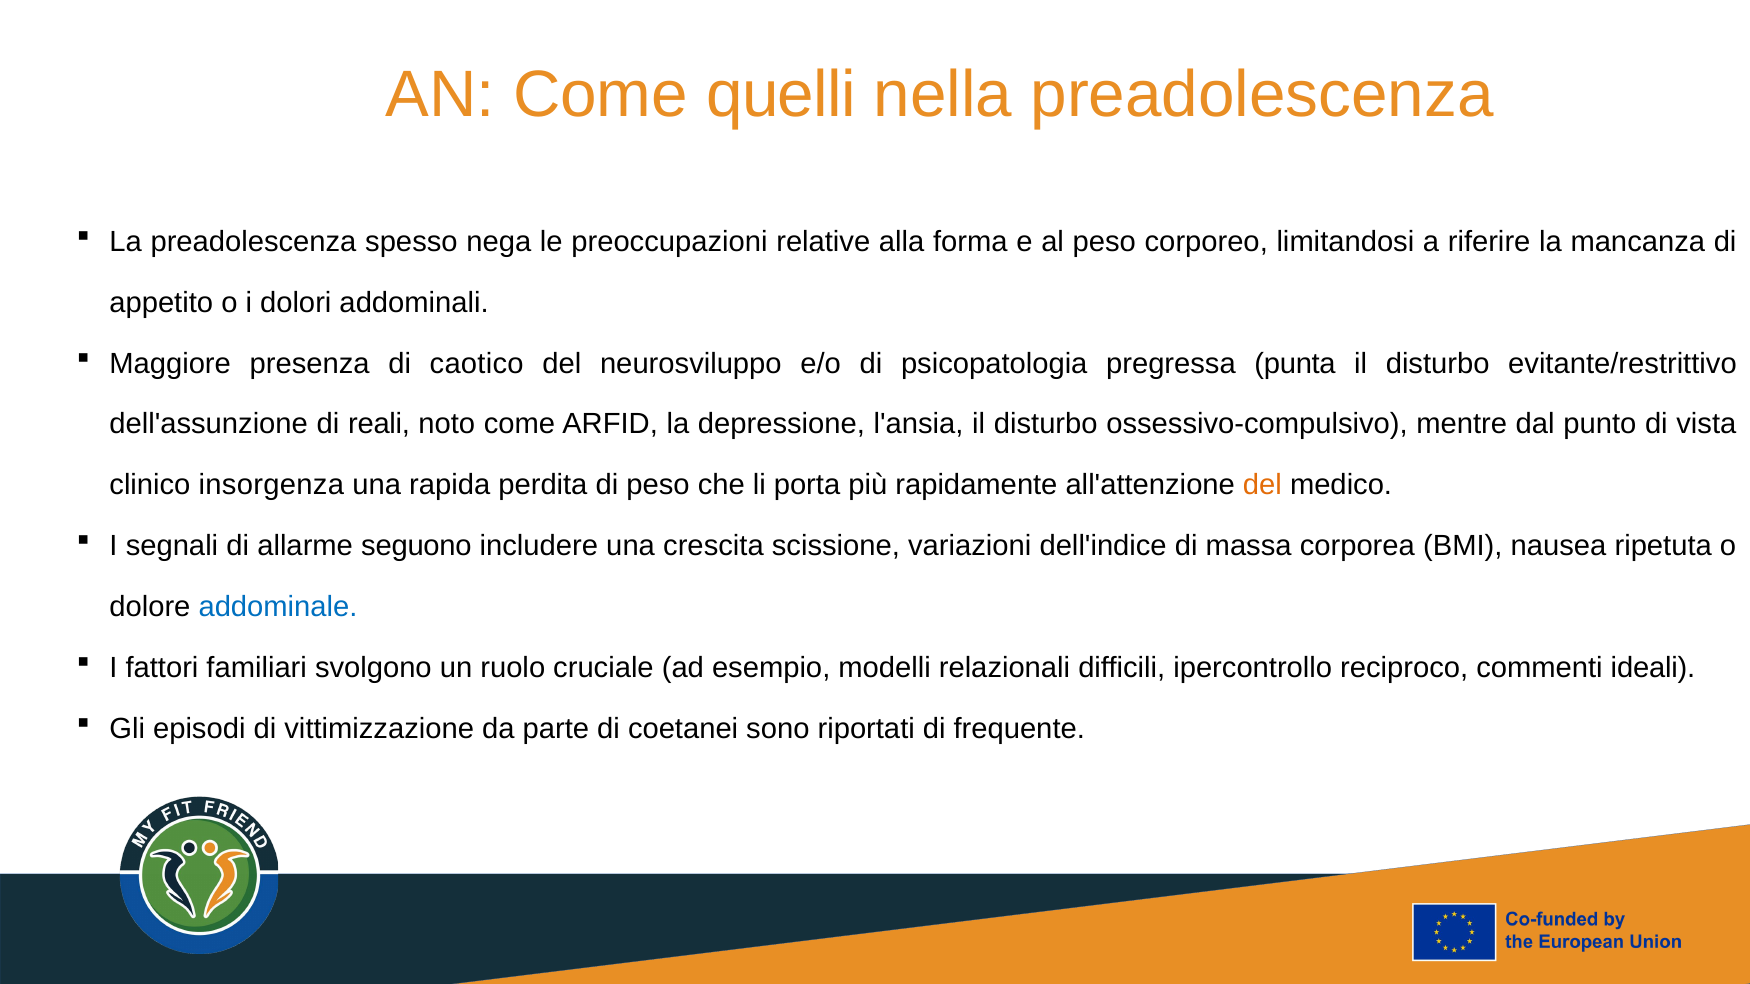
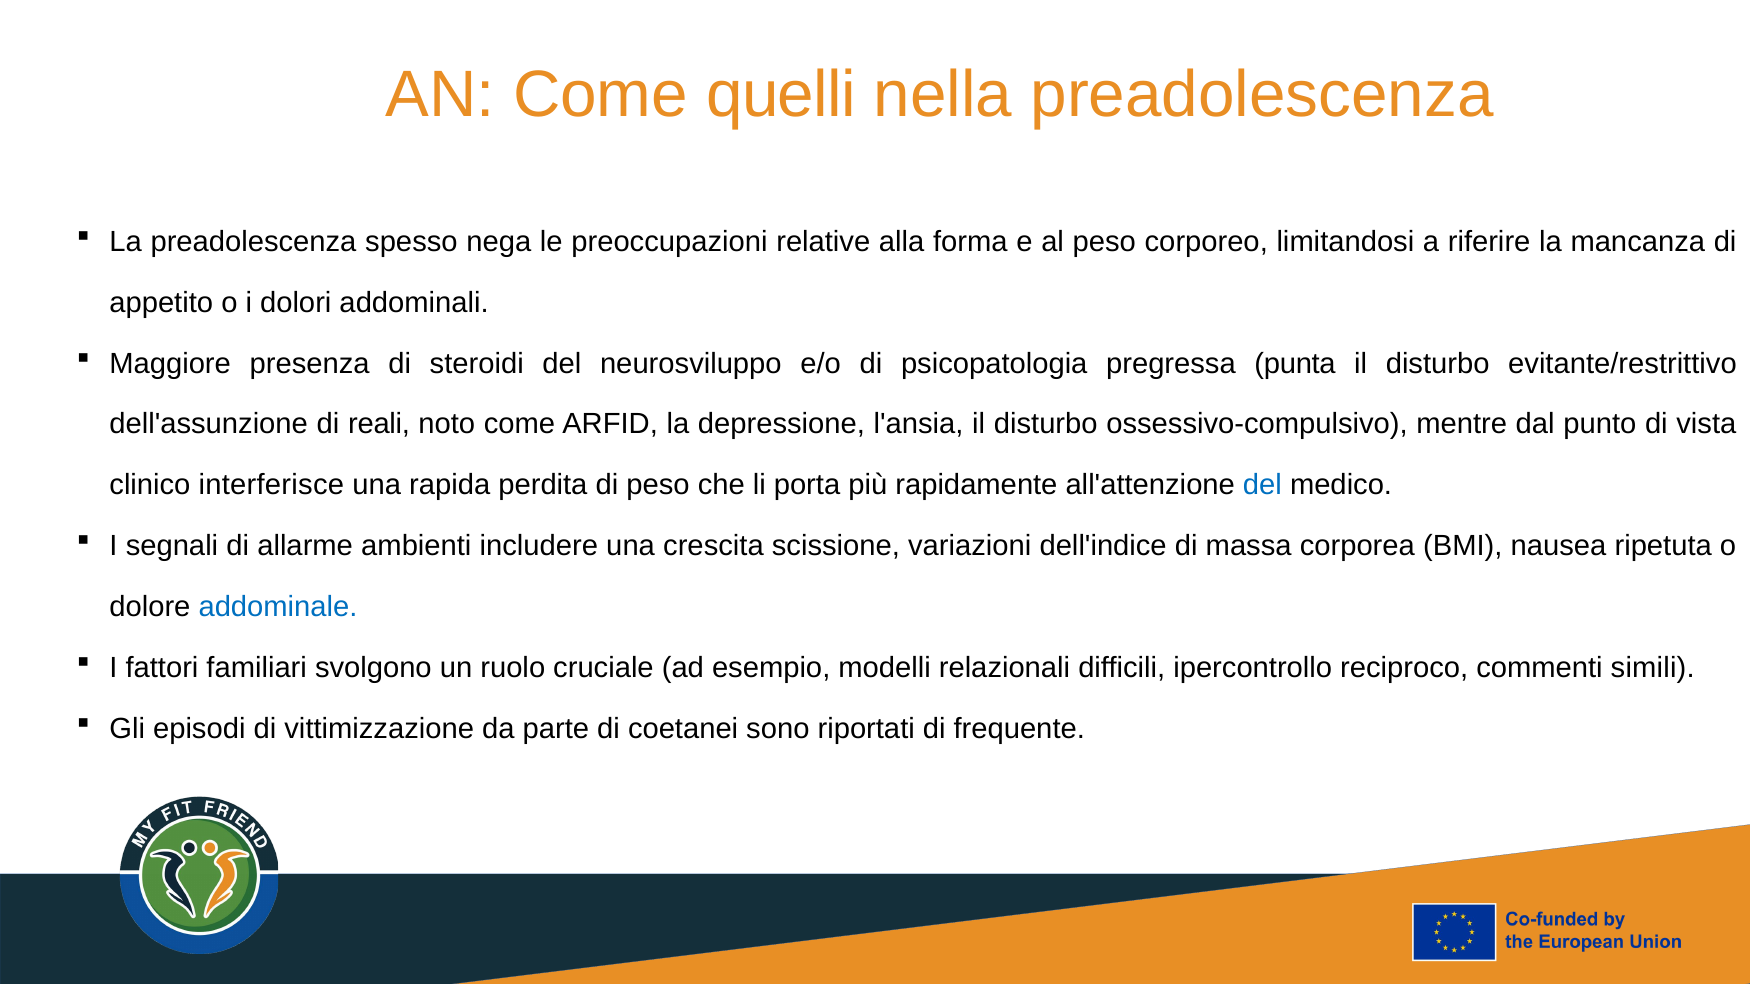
caotico: caotico -> steroidi (477, 364)
insorgenza: insorgenza -> interferisce (271, 485)
del colour: orange -> blue (1262, 485)
seguono: seguono -> ambienti (416, 546)
ideali: ideali -> simili (1653, 668)
